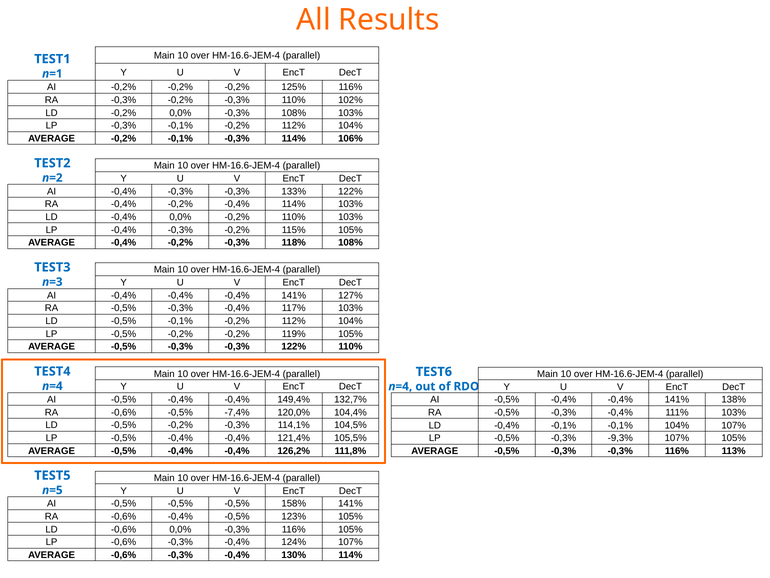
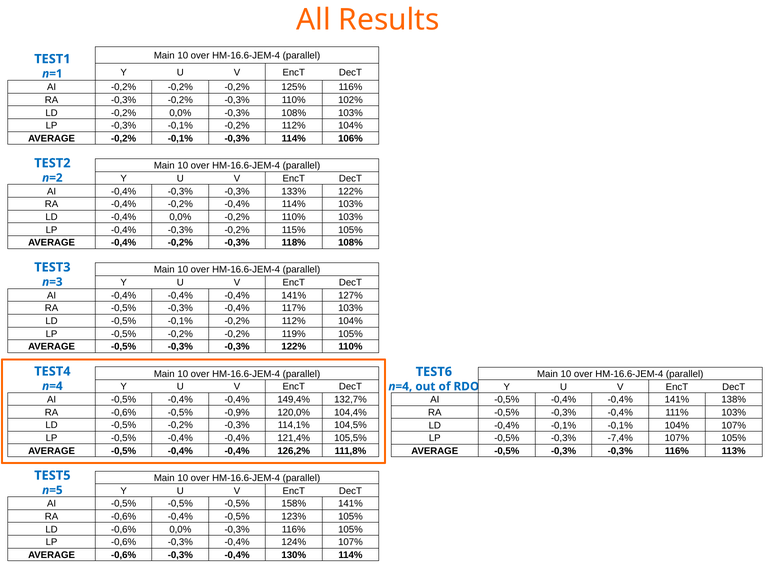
-7,4%: -7,4% -> -0,9% (237, 412)
-9,3%: -9,3% -> -7,4% (620, 438)
